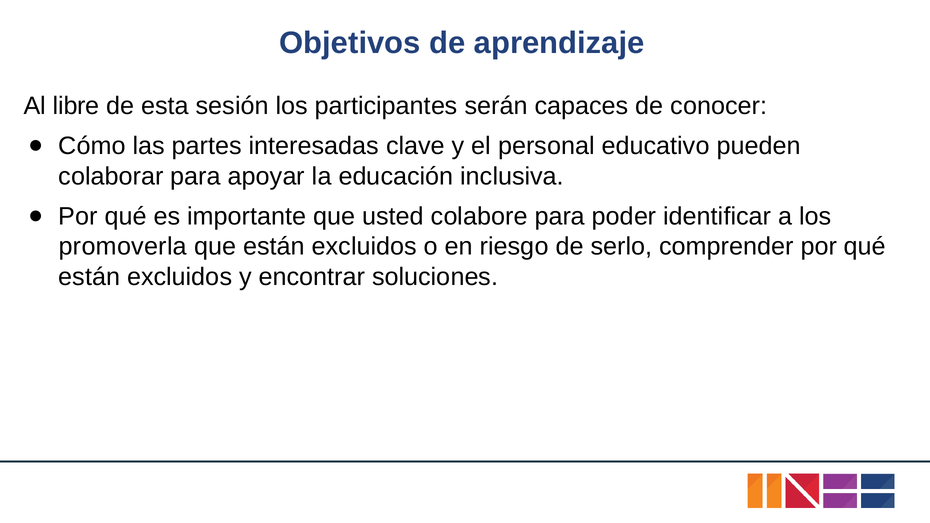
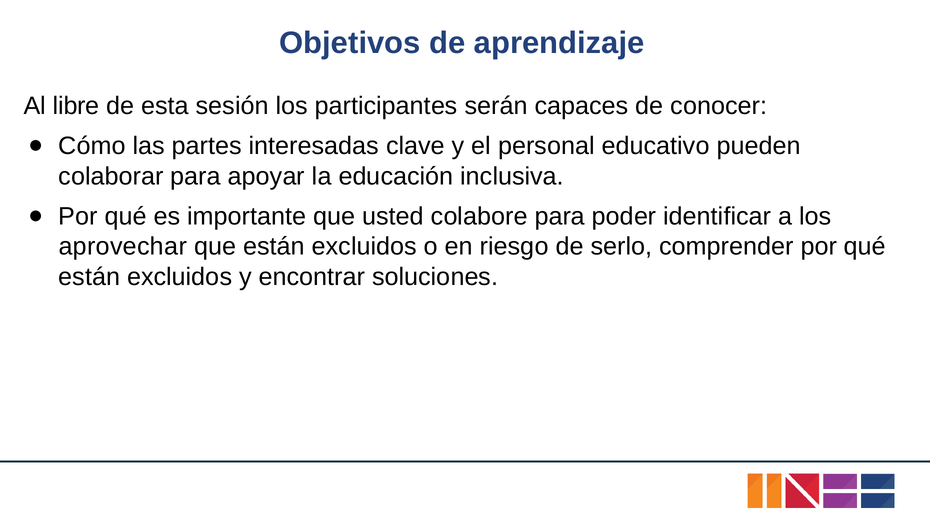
promoverla: promoverla -> aprovechar (123, 247)
